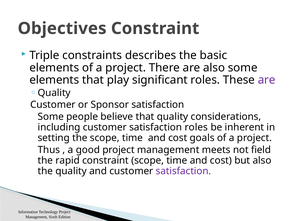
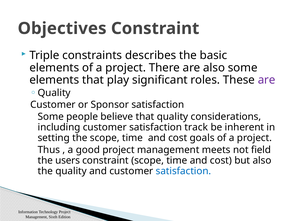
satisfaction roles: roles -> track (196, 127)
rapid: rapid -> users (68, 161)
satisfaction colour: purple -> blue (183, 171)
